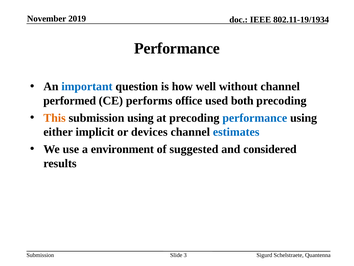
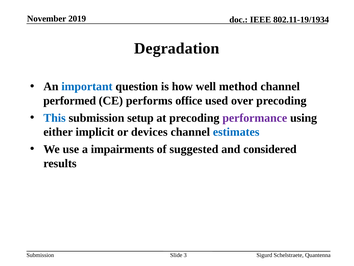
Performance: Performance -> Degradation (177, 48)
without: without -> method (238, 86)
both: both -> over (242, 101)
This colour: orange -> blue (55, 118)
submission using: using -> setup (140, 118)
performance colour: blue -> purple (255, 118)
environment: environment -> impairments (122, 149)
